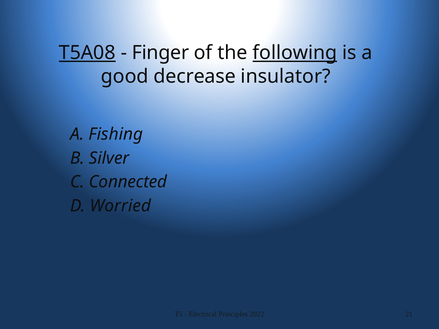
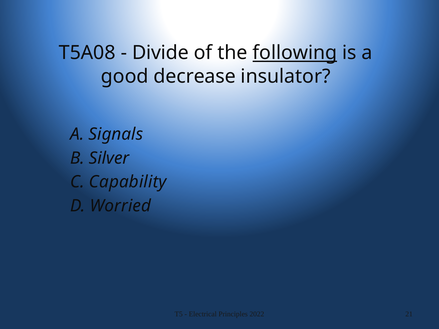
T5A08 underline: present -> none (87, 53)
Finger: Finger -> Divide (160, 53)
Fishing: Fishing -> Signals (116, 134)
Connected: Connected -> Capability (128, 182)
